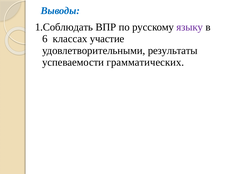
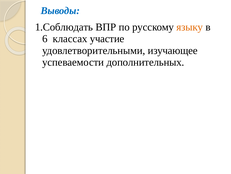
языку colour: purple -> orange (190, 27)
результаты: результаты -> изучающее (173, 50)
грамматических: грамматических -> дополнительных (145, 62)
